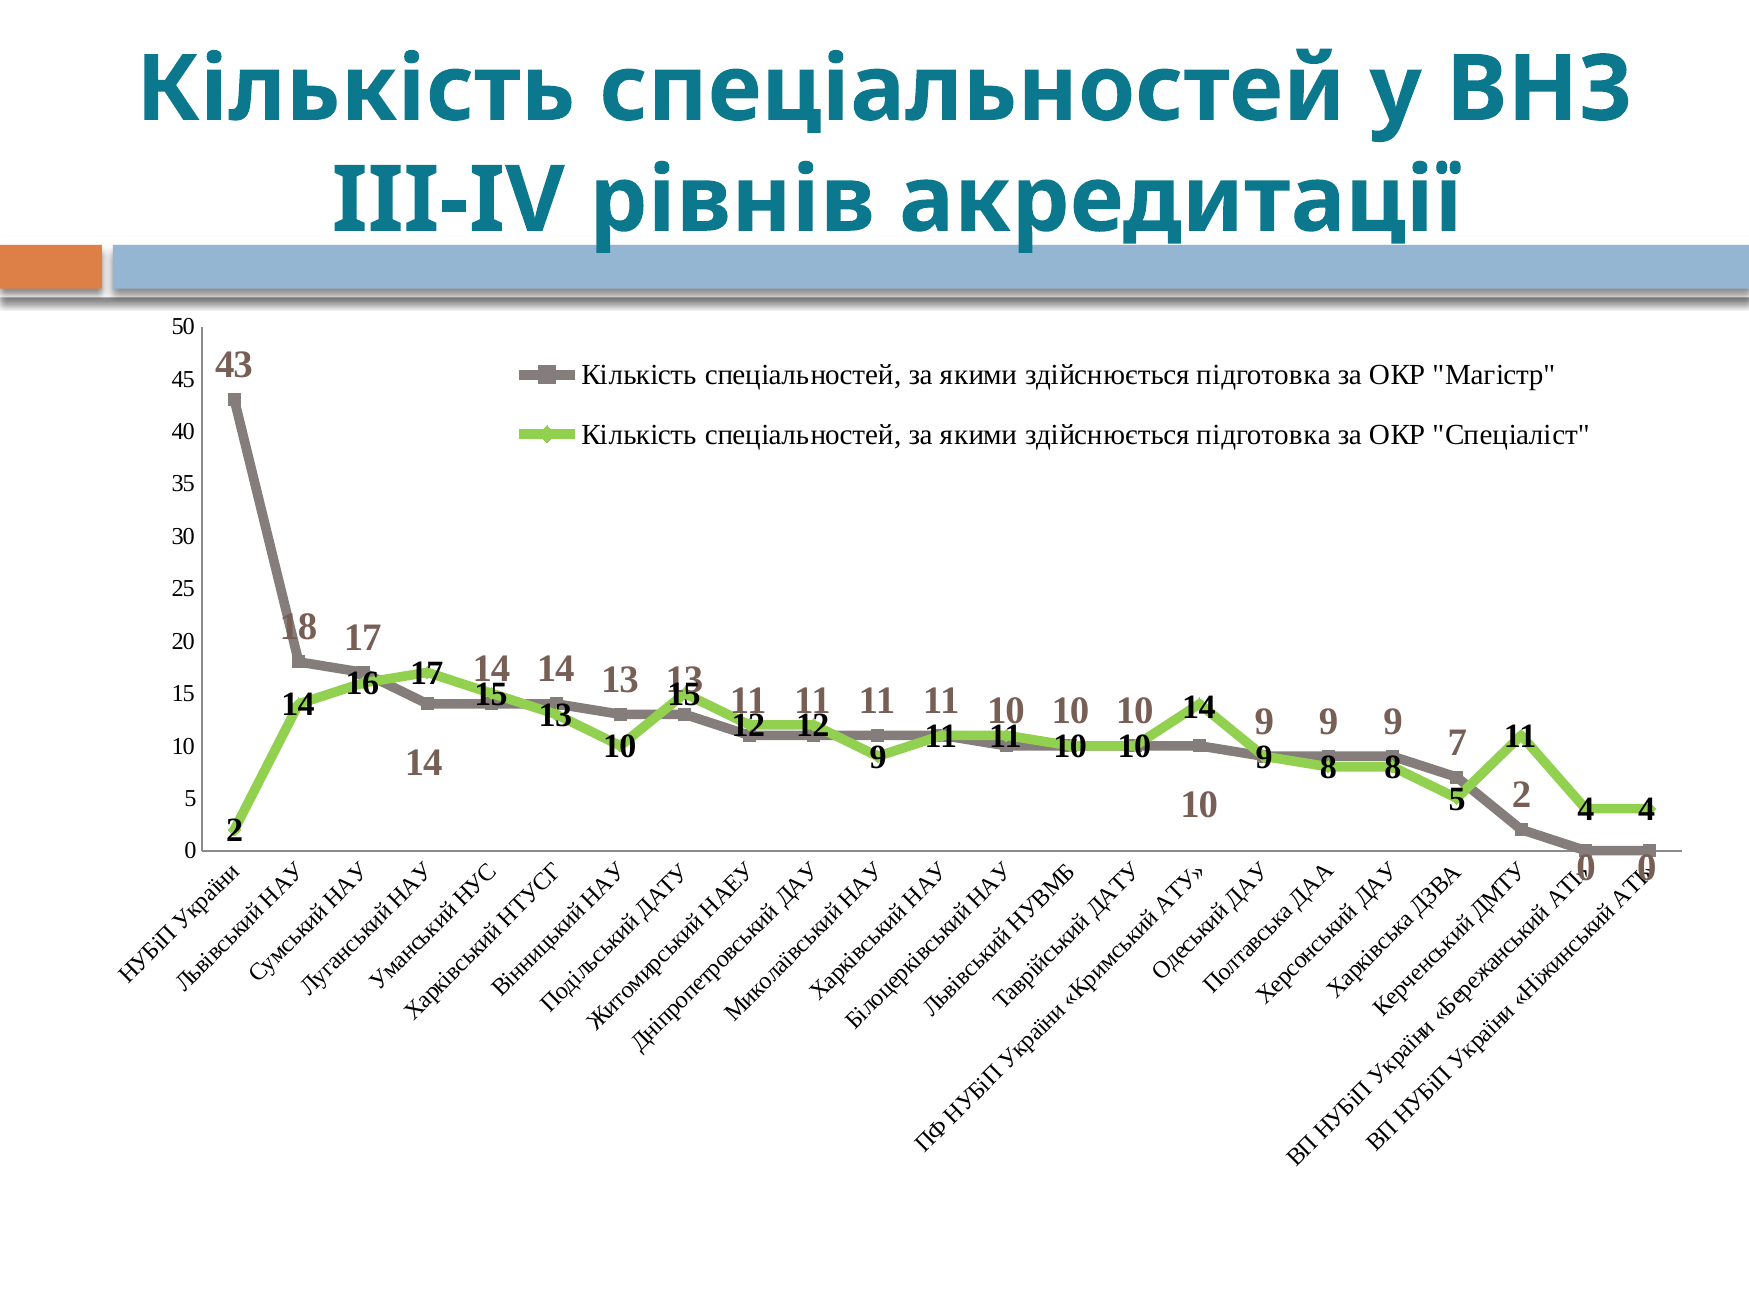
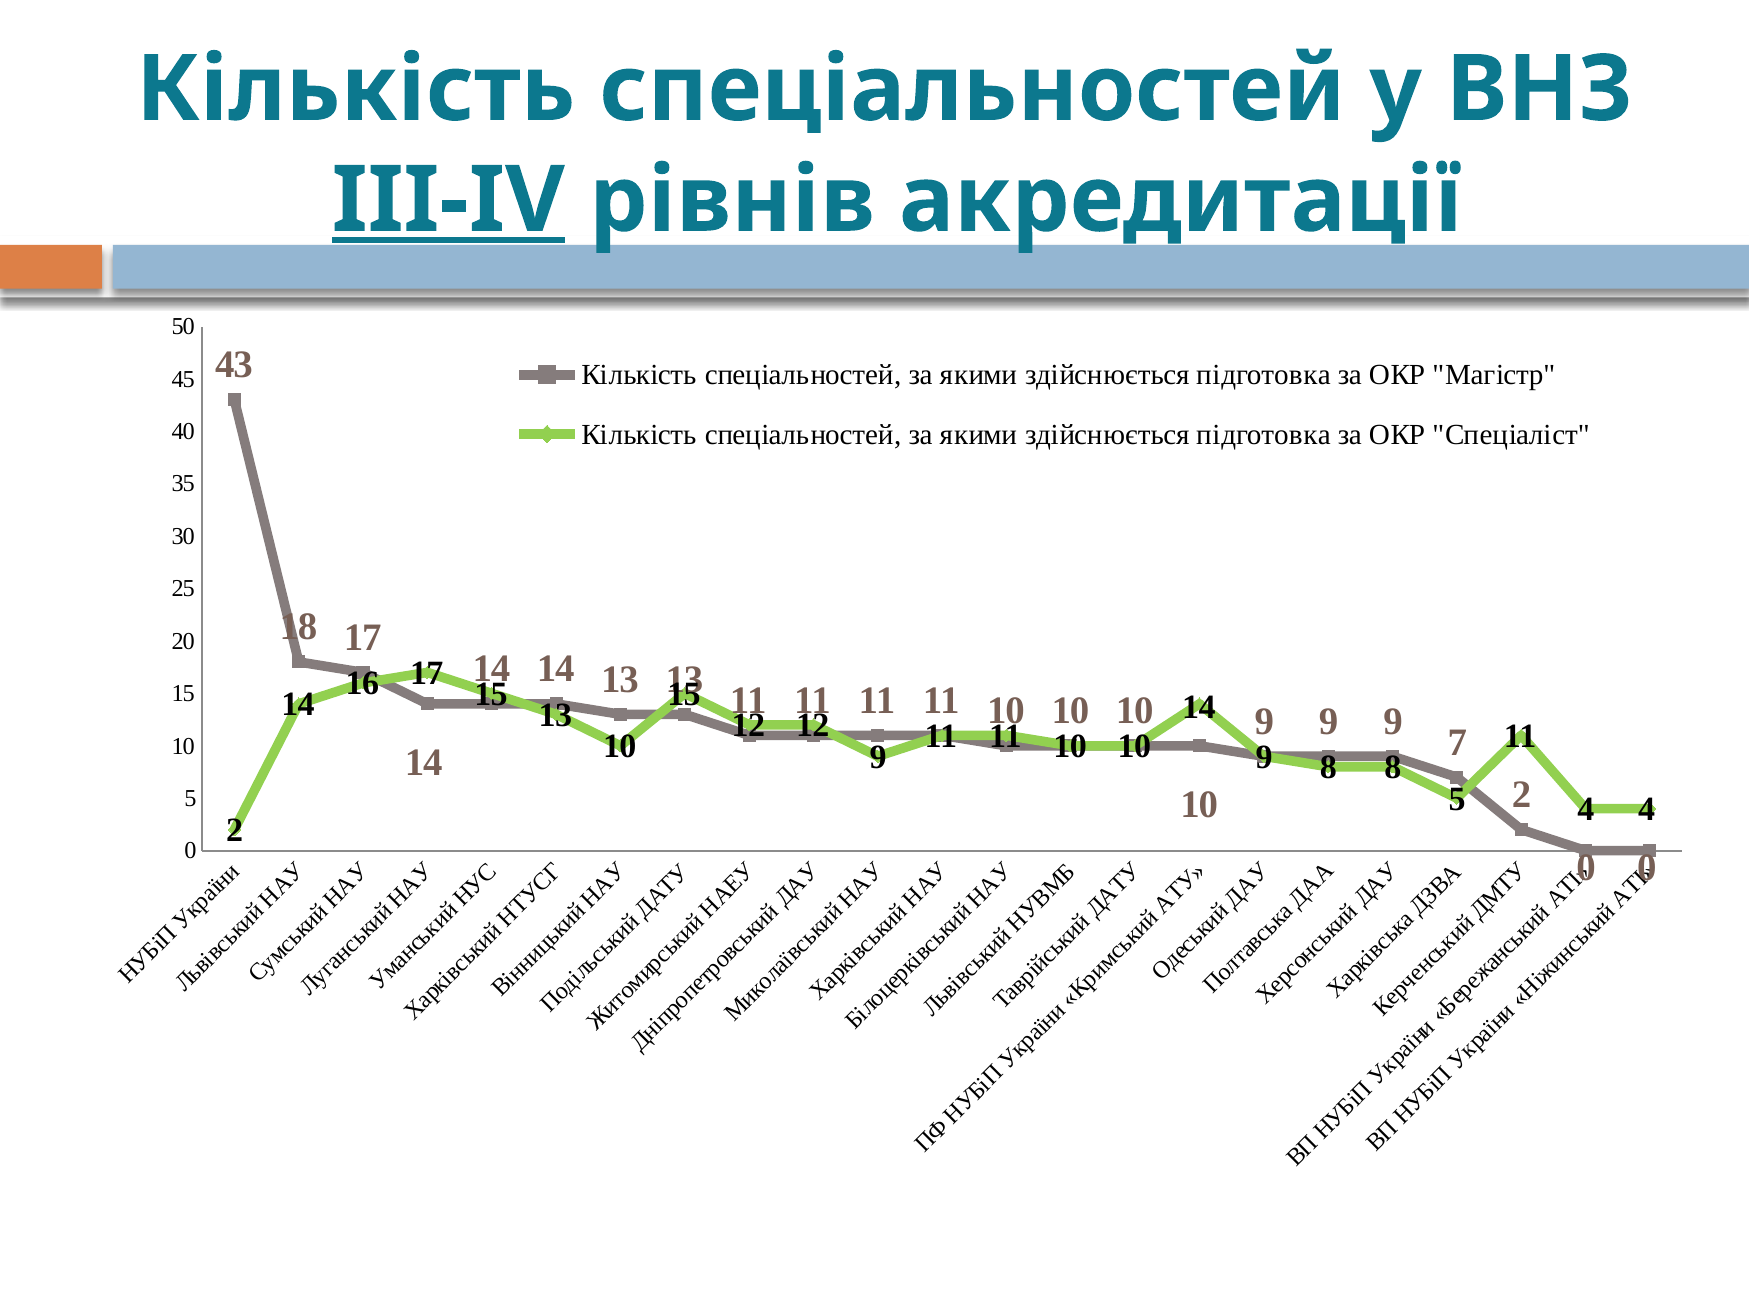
III-IV underline: none -> present (448, 200)
